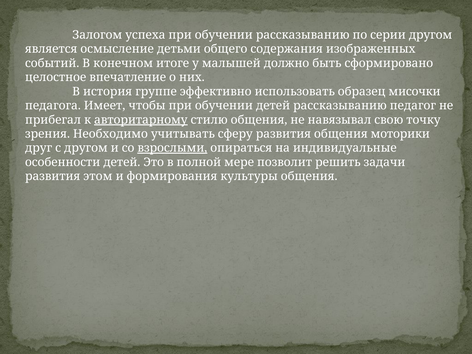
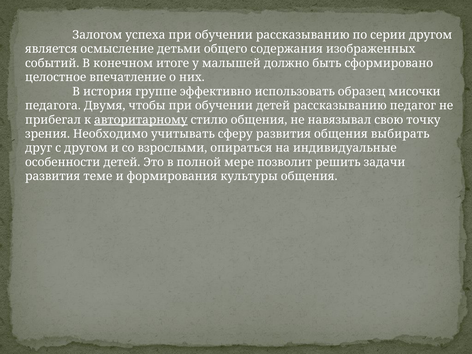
Имеет: Имеет -> Двумя (105, 106)
моторики: моторики -> выбирать (400, 134)
взрослыми underline: present -> none (172, 148)
этом: этом -> теме (98, 176)
